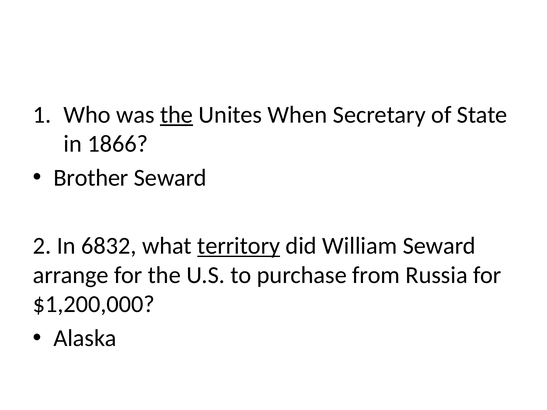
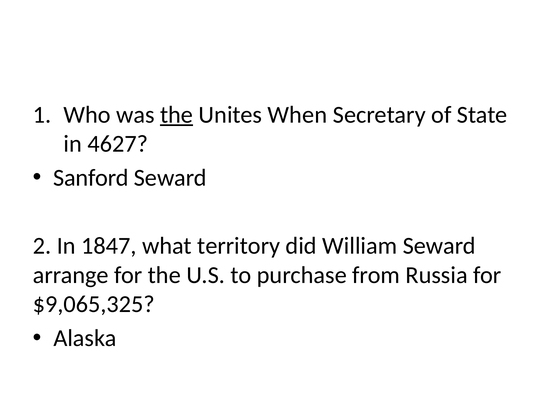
1866: 1866 -> 4627 (118, 144)
Brother: Brother -> Sanford (91, 178)
6832: 6832 -> 1847 (109, 246)
territory underline: present -> none (239, 246)
$1,200,000: $1,200,000 -> $9,065,325 (94, 304)
